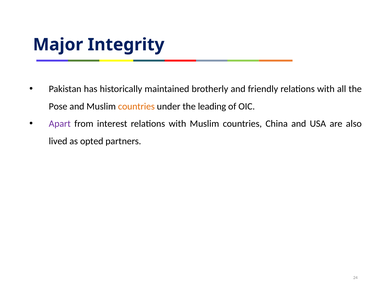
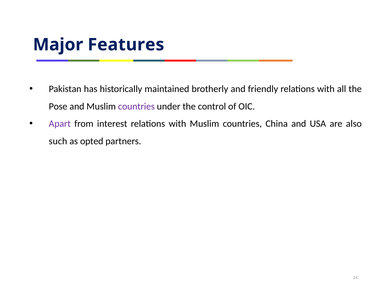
Integrity: Integrity -> Features (126, 45)
countries colour: orange -> purple (136, 106)
leading: leading -> control (212, 106)
lived: lived -> such (58, 141)
